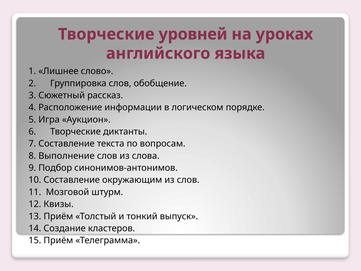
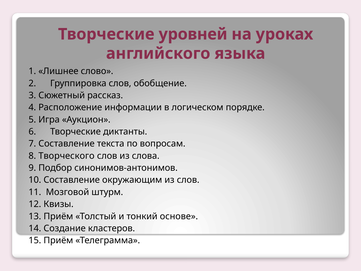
Выполнение: Выполнение -> Творческого (66, 156)
выпуск: выпуск -> основе (179, 216)
